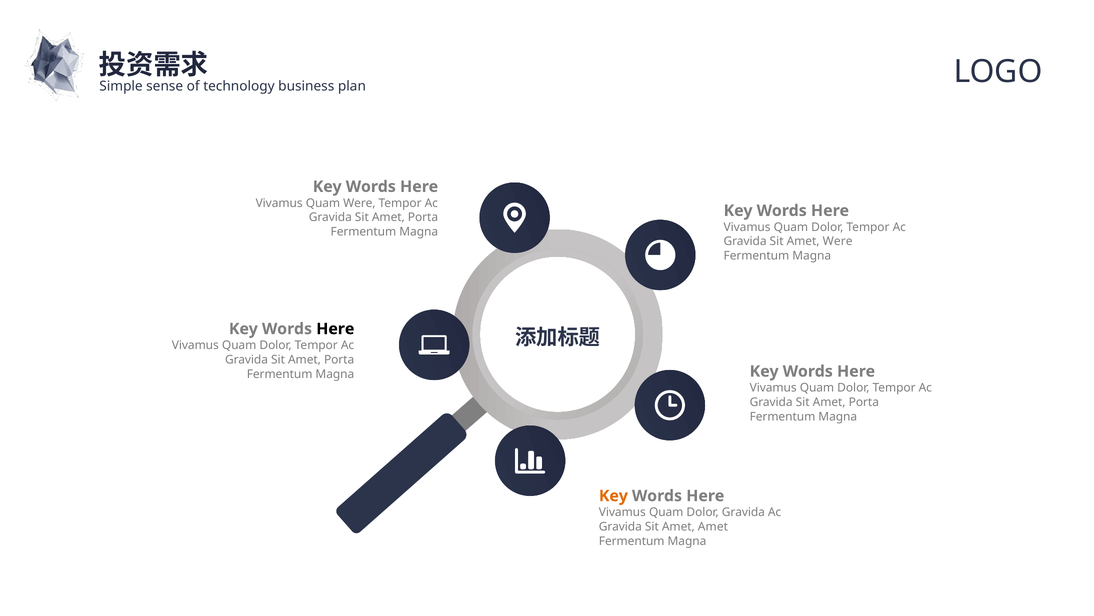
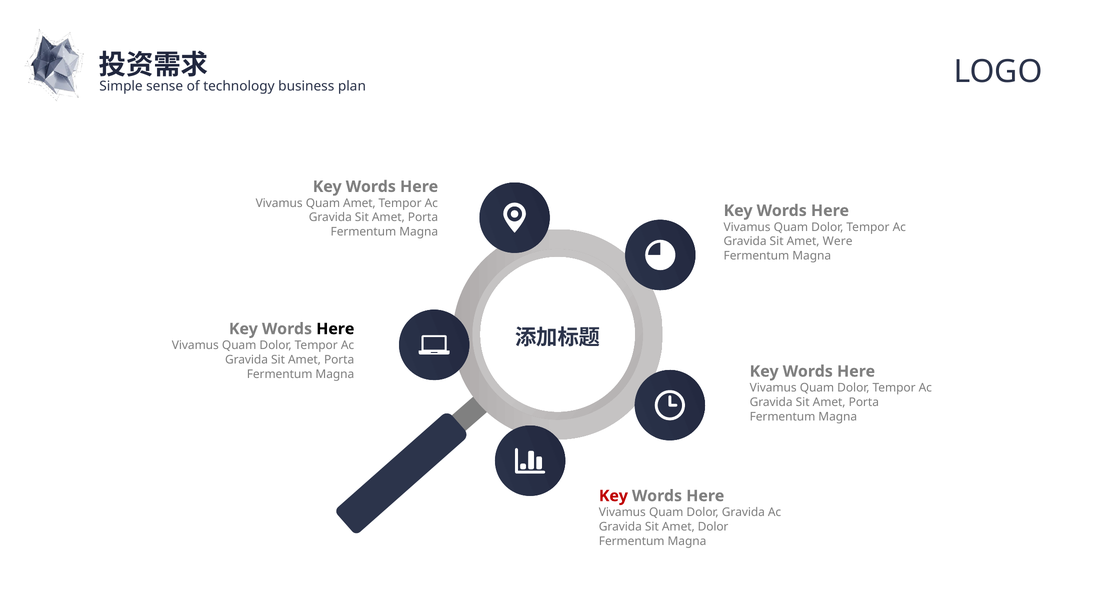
Quam Were: Were -> Amet (359, 203)
Key colour: orange -> red (613, 495)
Amet Amet: Amet -> Dolor (713, 526)
